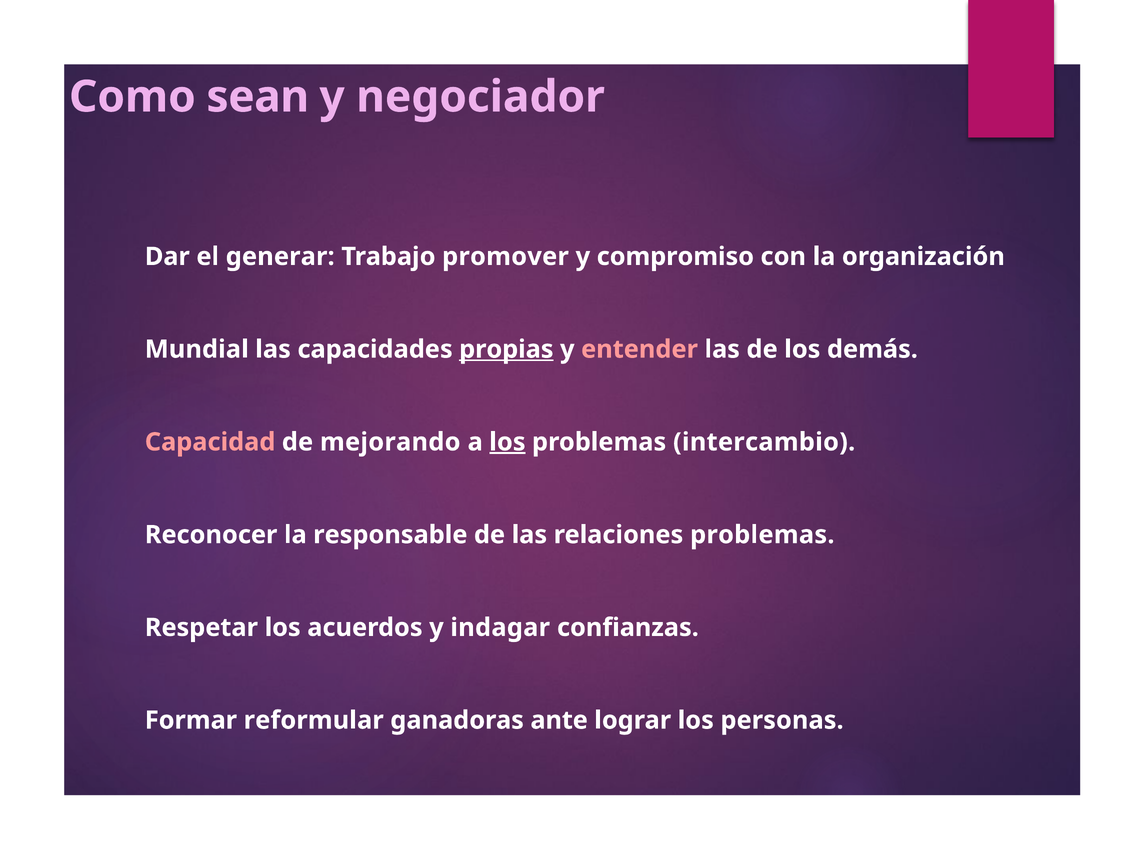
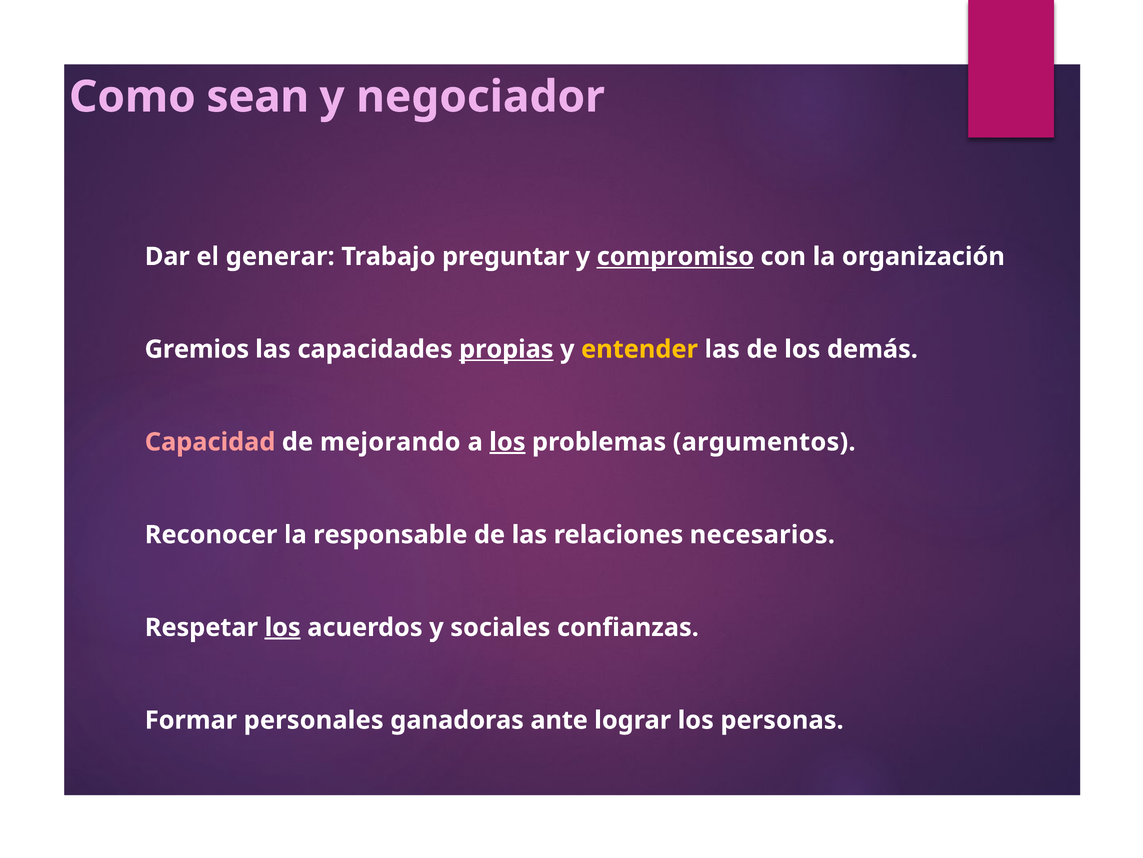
promover: promover -> preguntar (506, 256)
compromiso underline: none -> present (675, 256)
Mundial: Mundial -> Gremios (197, 349)
entender colour: pink -> yellow (640, 349)
intercambio: intercambio -> argumentos (764, 442)
relaciones problemas: problemas -> necesarios (762, 534)
los underline: none -> present (283, 627)
indagar: indagar -> sociales (500, 627)
reformular: reformular -> personales (314, 720)
